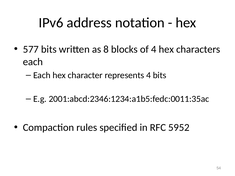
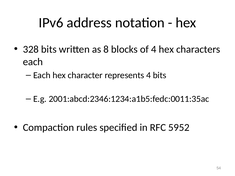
577: 577 -> 328 (31, 49)
